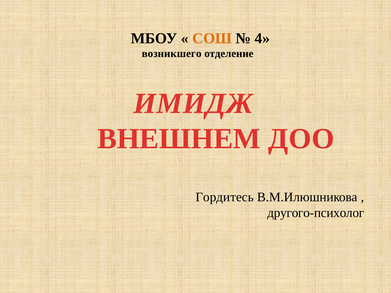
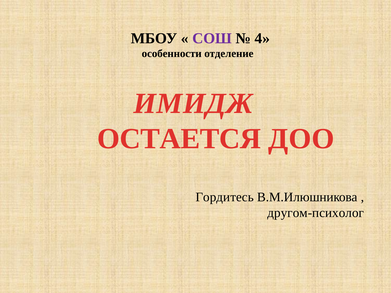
СОШ colour: orange -> purple (212, 38)
возникшего: возникшего -> особенности (172, 54)
ВНЕШНЕМ: ВНЕШНЕМ -> ОСТАЕТСЯ (179, 139)
другого-психолог: другого-психолог -> другом-психолог (316, 213)
